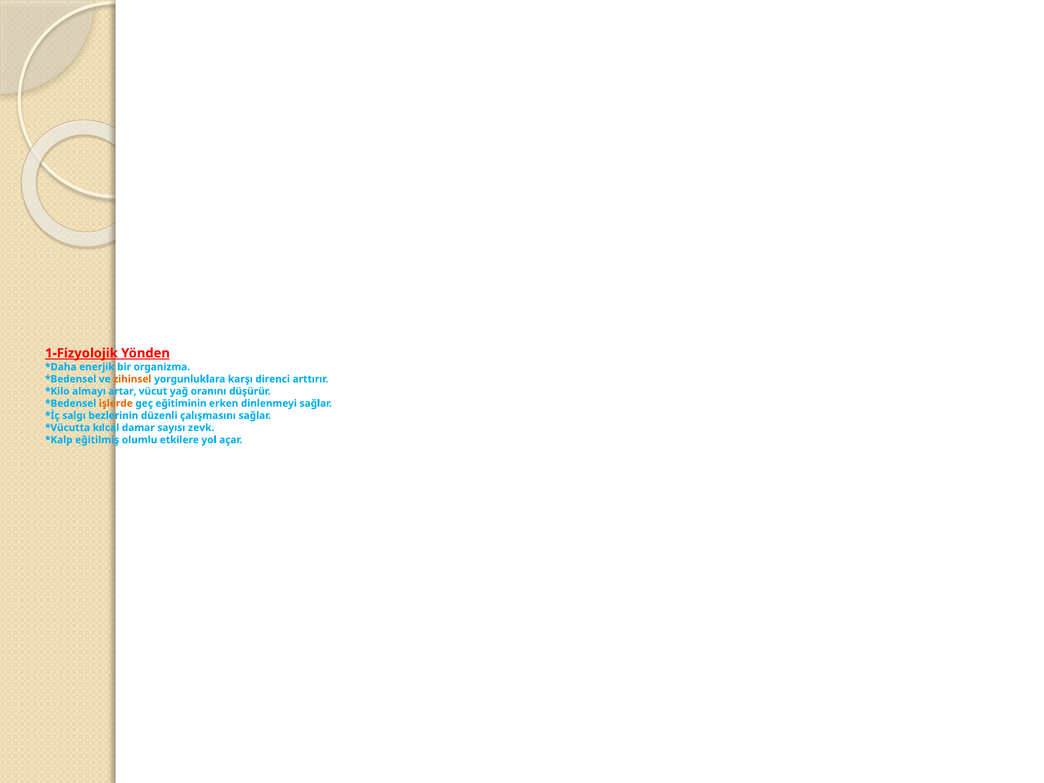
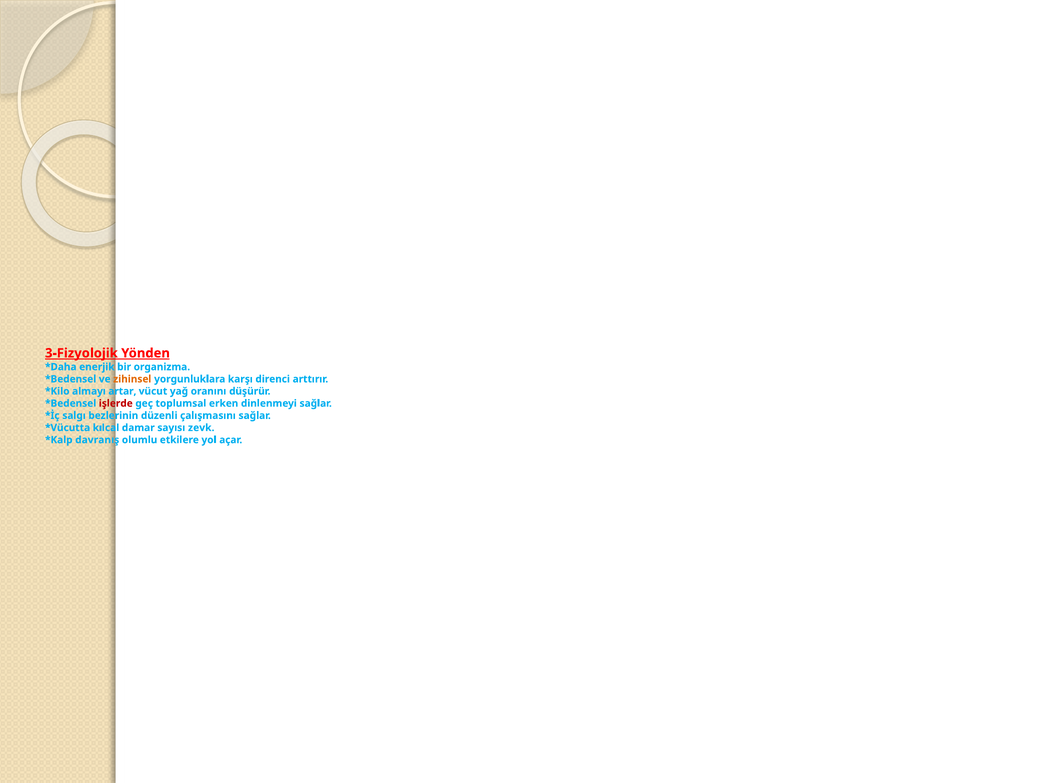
1-Fizyolojik: 1-Fizyolojik -> 3-Fizyolojik (81, 353)
işlerde colour: orange -> red (116, 403)
eğitiminin: eğitiminin -> toplumsal (181, 403)
eğitilmiş: eğitilmiş -> davranış (97, 440)
